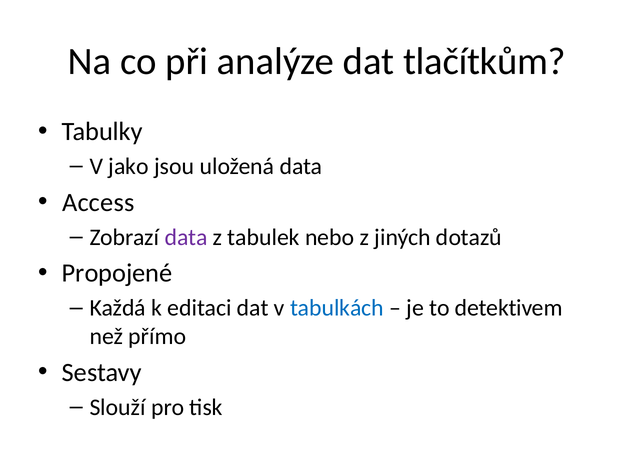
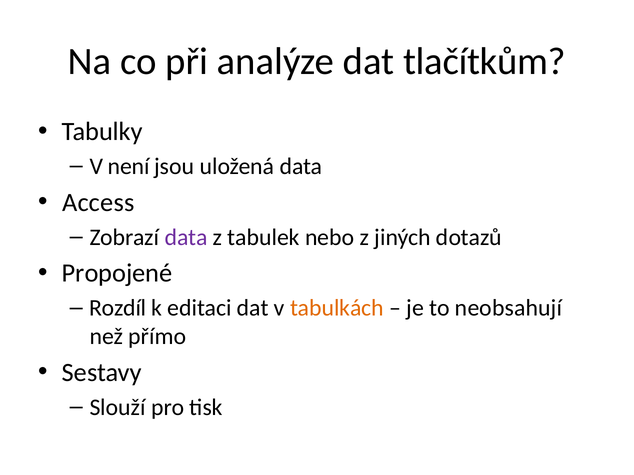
jako: jako -> není (129, 167)
Každá: Každá -> Rozdíl (118, 308)
tabulkách colour: blue -> orange (337, 308)
detektivem: detektivem -> neobsahují (509, 308)
